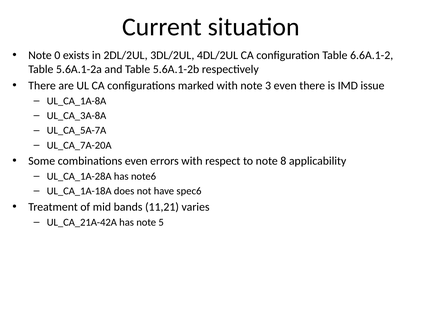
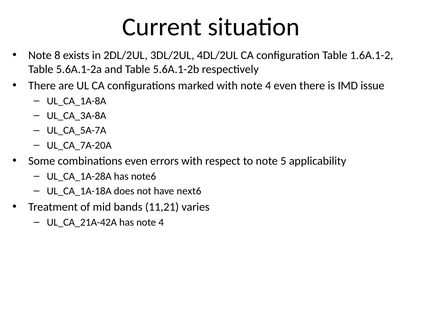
0: 0 -> 8 (57, 55)
6.6A.1-2: 6.6A.1-2 -> 1.6A.1-2 (372, 55)
with note 3: 3 -> 4 (268, 86)
8: 8 -> 5 (283, 161)
spec6: spec6 -> next6 (189, 191)
has note 5: 5 -> 4 (161, 223)
